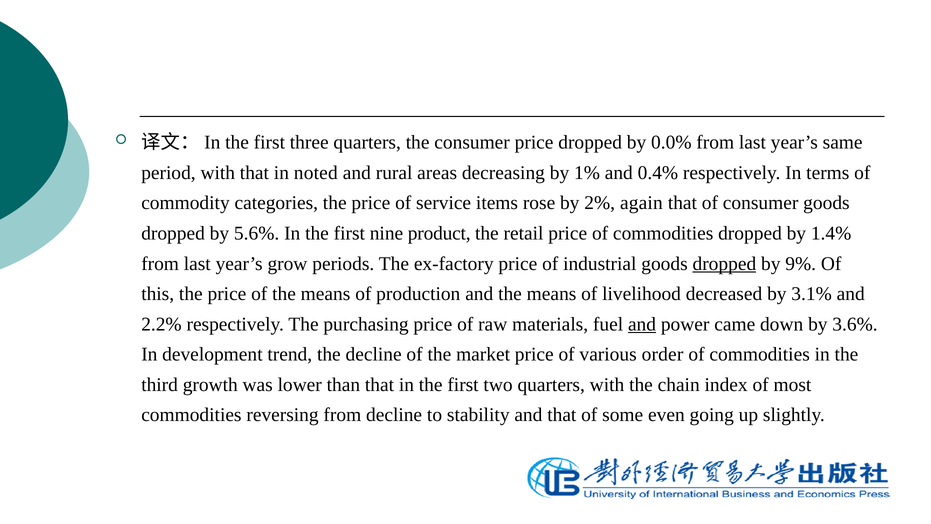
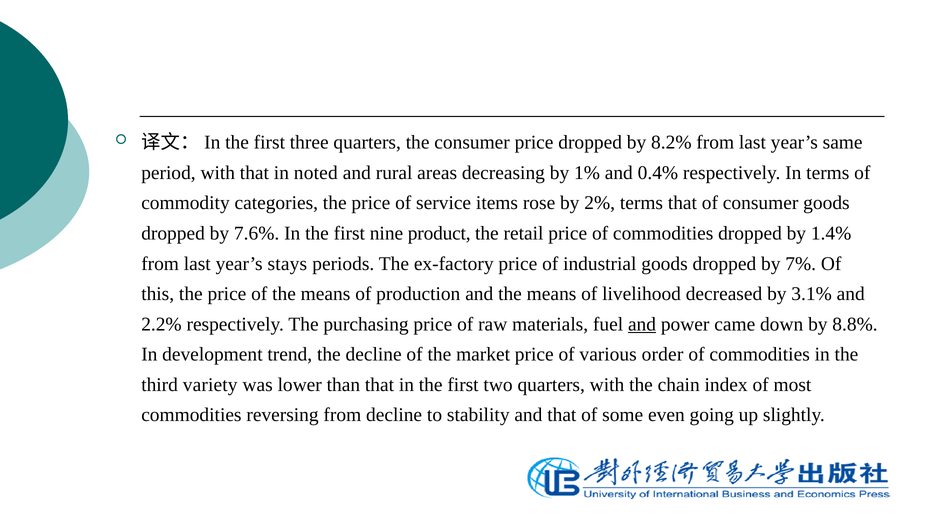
0.0%: 0.0% -> 8.2% (671, 142)
2% again: again -> terms (641, 203)
5.6%: 5.6% -> 7.6% (257, 233)
grow: grow -> stays (287, 263)
dropped underline: present -> none (724, 263)
9%: 9% -> 7% (801, 263)
3.6%: 3.6% -> 8.8% (855, 324)
growth: growth -> variety (210, 385)
